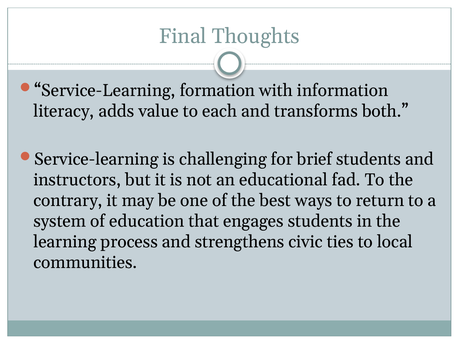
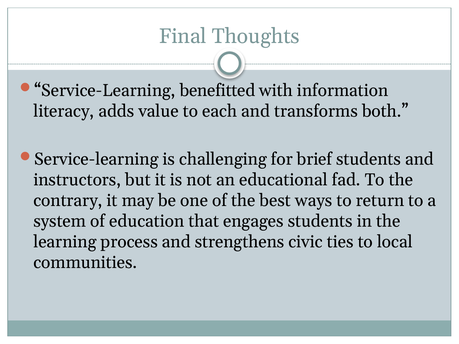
formation: formation -> benefitted (217, 90)
